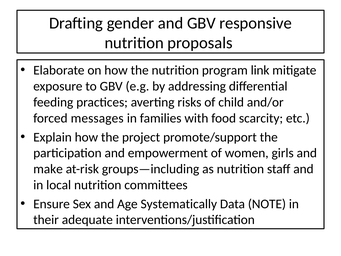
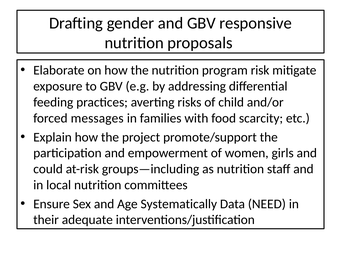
link: link -> risk (260, 70)
make: make -> could (48, 169)
NOTE: NOTE -> NEED (267, 204)
